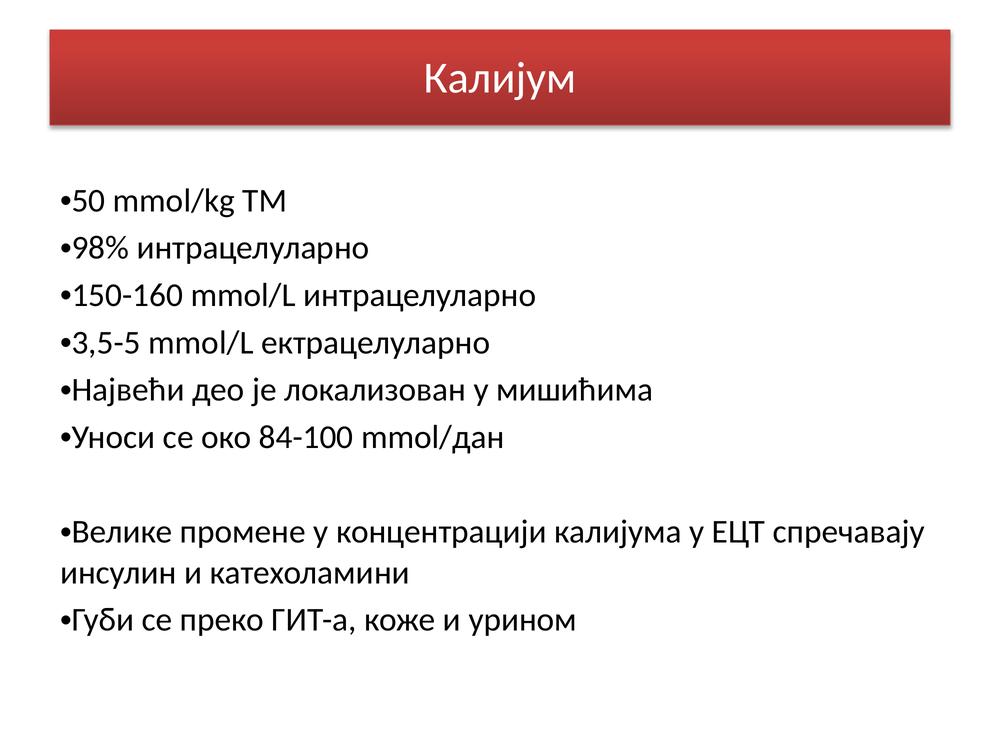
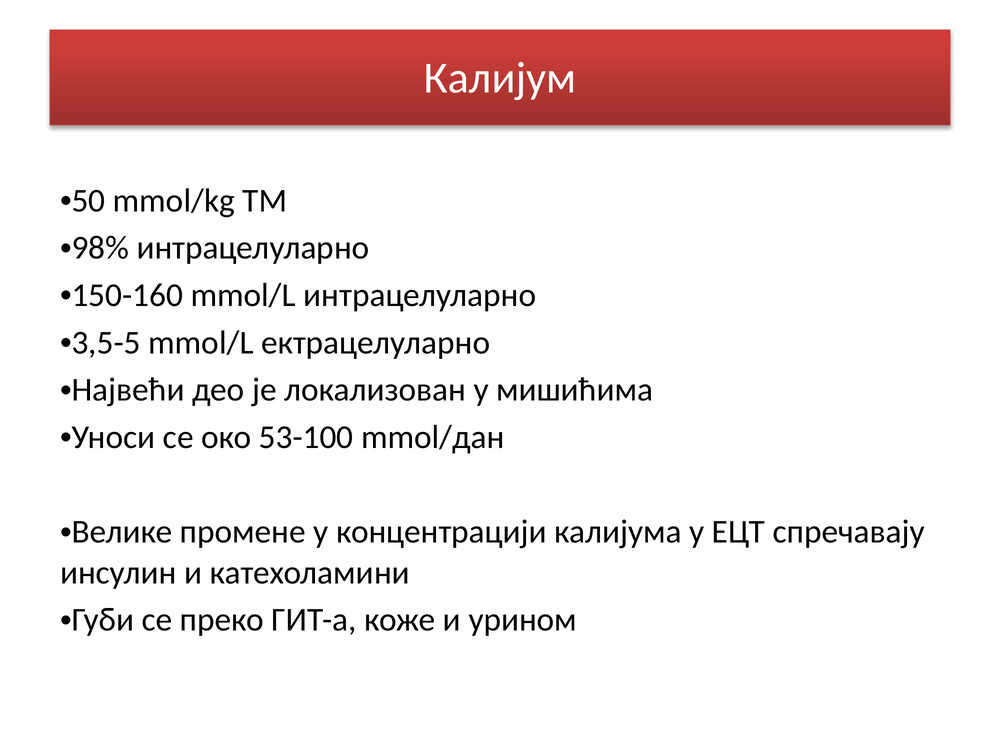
84-100: 84-100 -> 53-100 (306, 437)
